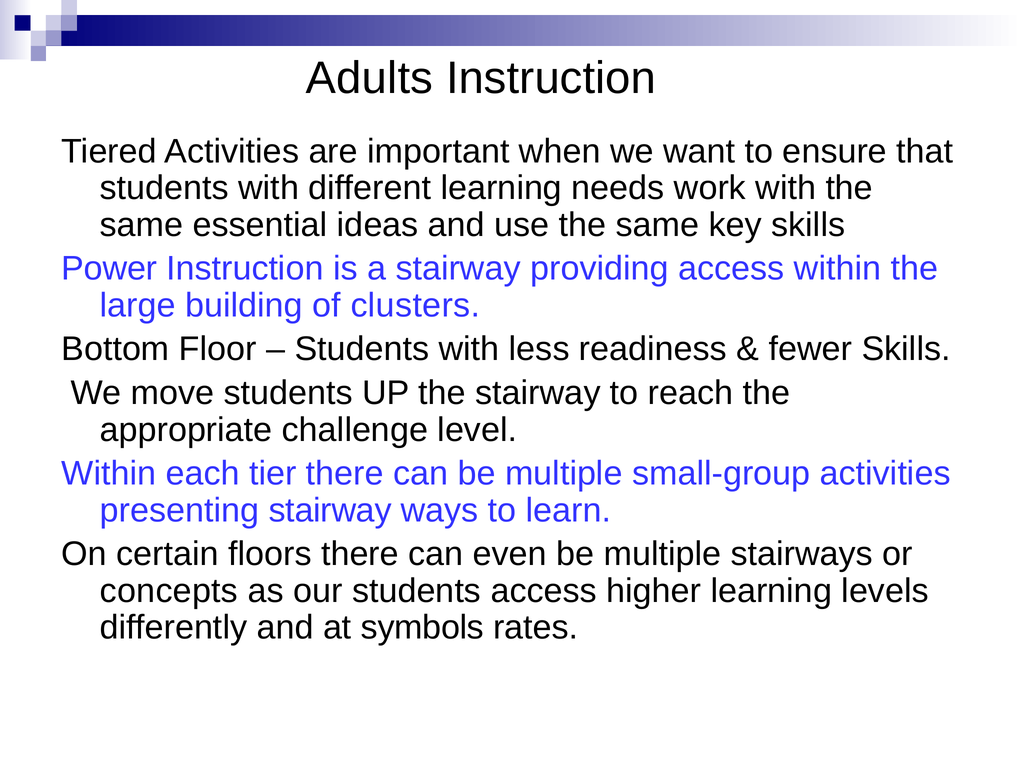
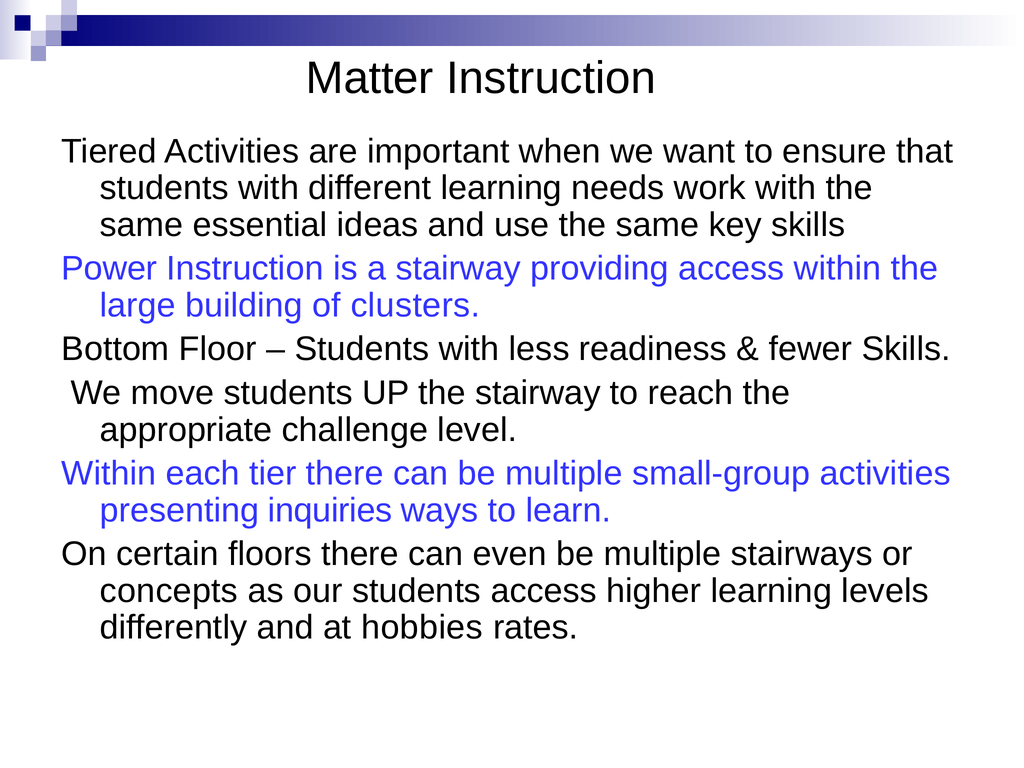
Adults: Adults -> Matter (370, 78)
presenting stairway: stairway -> inquiries (330, 510)
symbols: symbols -> hobbies (422, 628)
